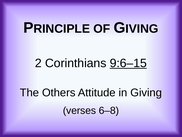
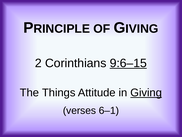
Others: Others -> Things (59, 92)
Giving underline: none -> present (146, 92)
6–8: 6–8 -> 6–1 (109, 110)
